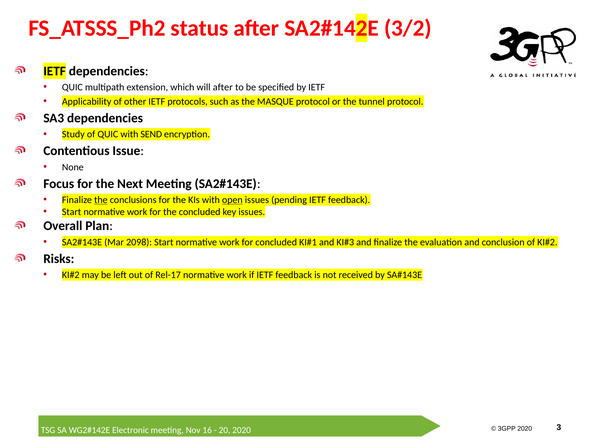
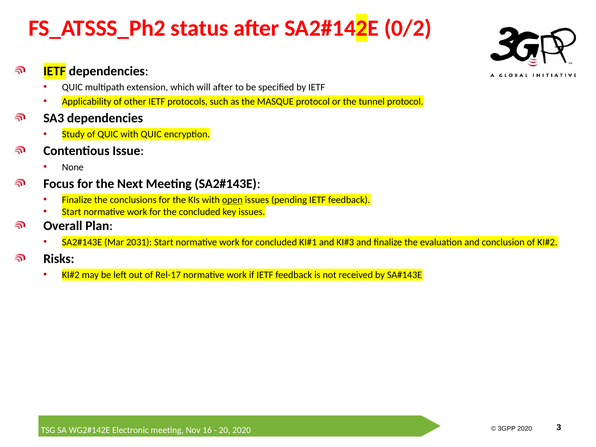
3/2: 3/2 -> 0/2 (408, 28)
with SEND: SEND -> QUIC (151, 134)
the underline: present -> none (101, 200)
2098: 2098 -> 2031 (139, 242)
